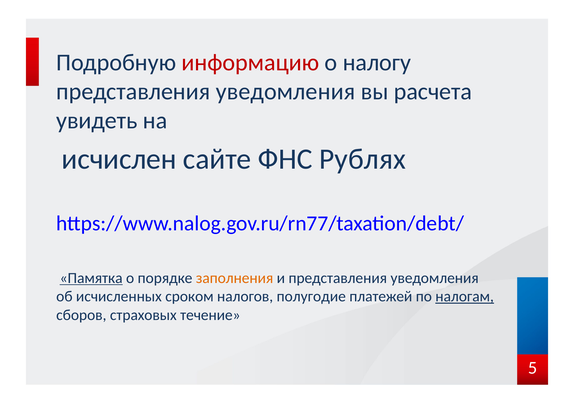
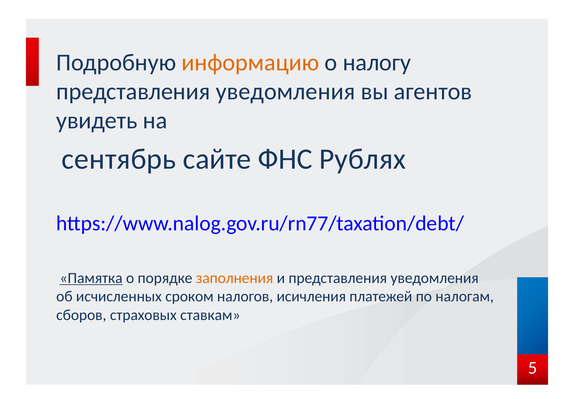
информацию colour: red -> orange (250, 63)
расчета: расчета -> агентов (433, 92)
исчислен: исчислен -> сентябрь (119, 159)
полугодие: полугодие -> исичления (311, 296)
налогам underline: present -> none (465, 296)
течение: течение -> ставкам (210, 315)
